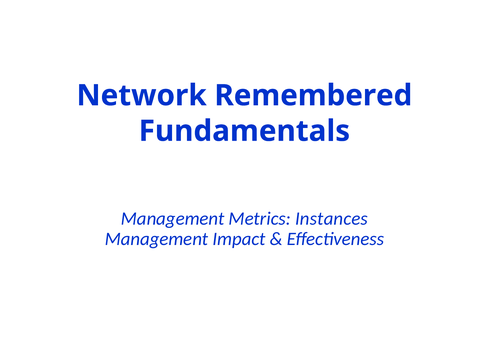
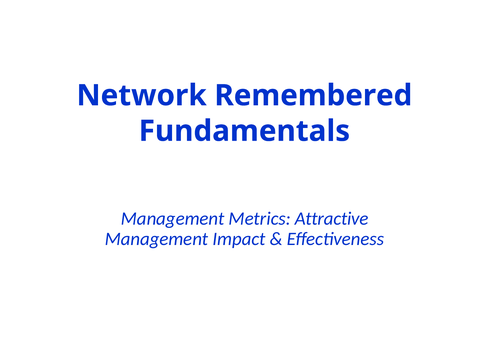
Instances: Instances -> Attractive (332, 219)
